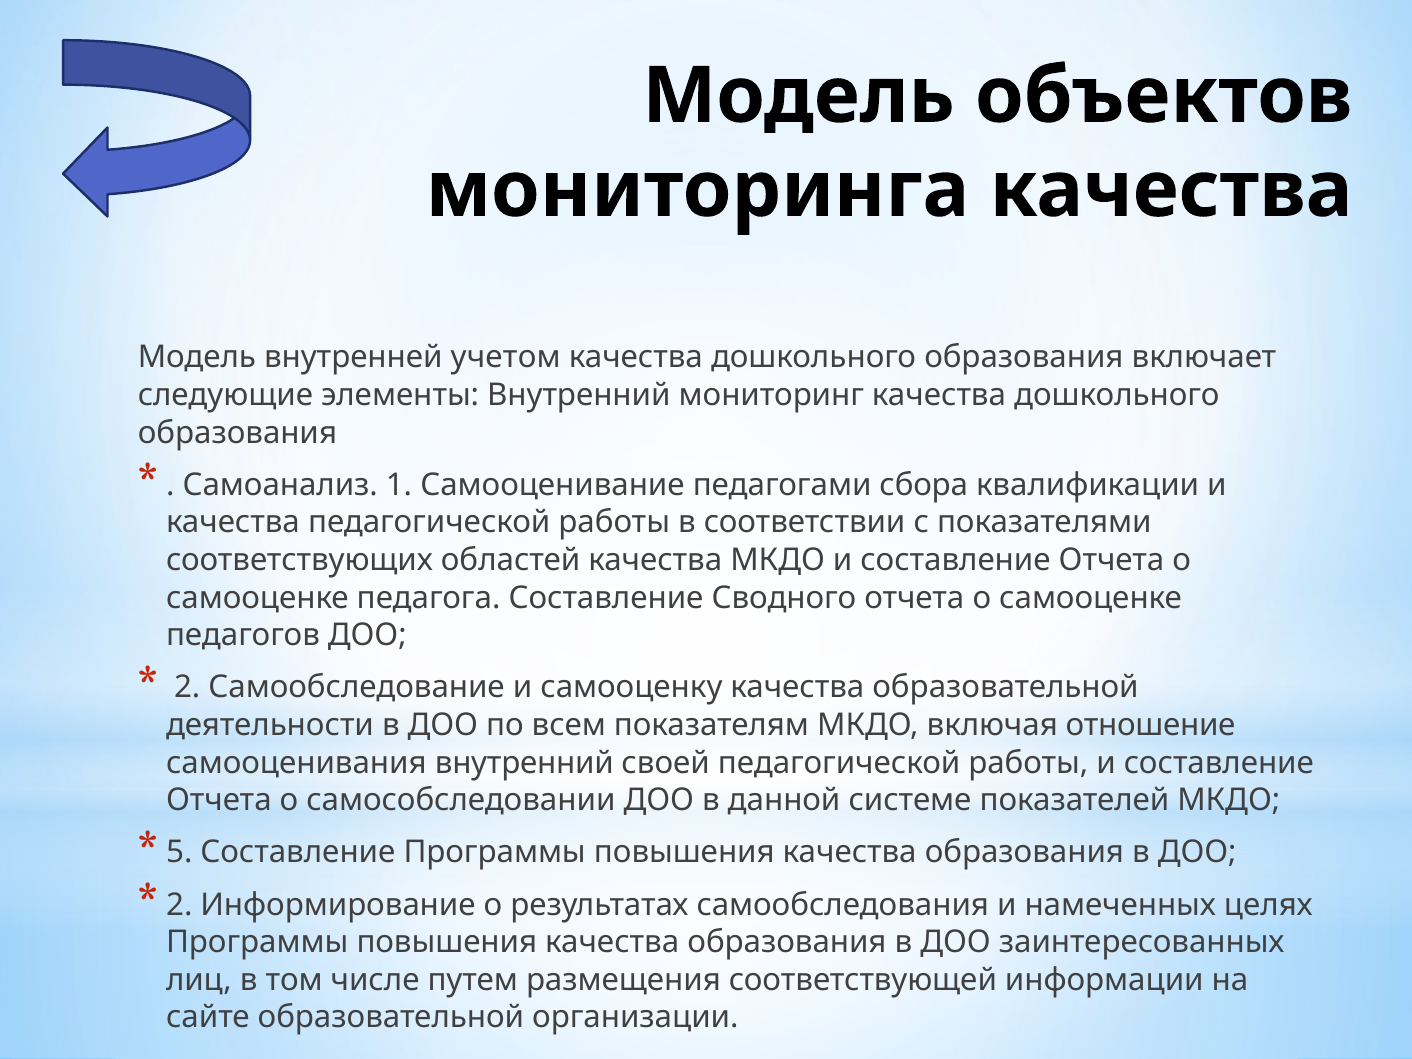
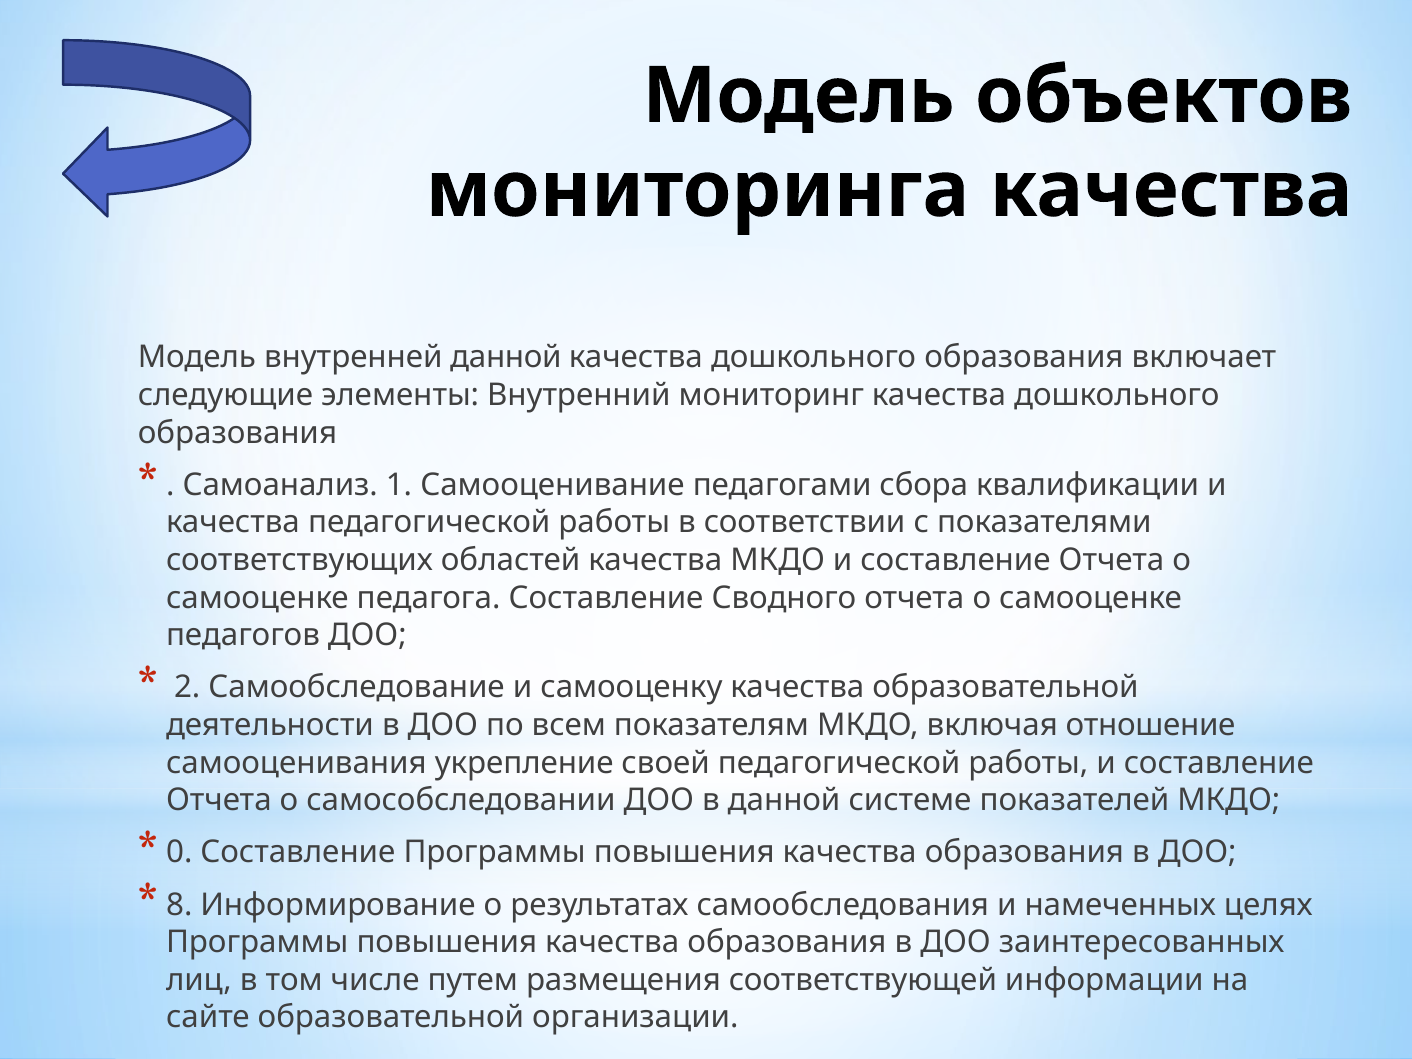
внутренней учетом: учетом -> данной (506, 357)
самооценивания внутренний: внутренний -> укрепление (524, 763)
5: 5 -> 0 (179, 853)
2: 2 -> 8 (179, 905)
